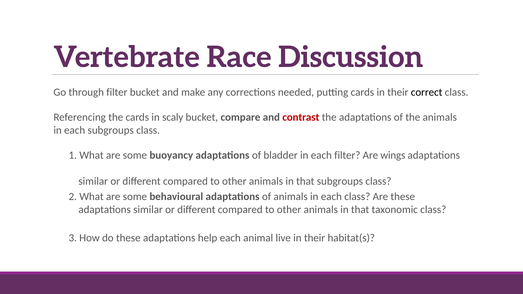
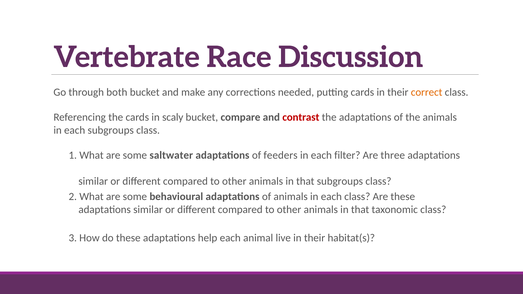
through filter: filter -> both (117, 92)
correct colour: black -> orange (427, 92)
buoyancy: buoyancy -> saltwater (171, 155)
bladder: bladder -> feeders (281, 155)
wings: wings -> three (393, 155)
